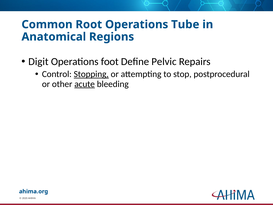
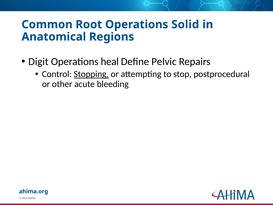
Tube: Tube -> Solid (185, 24)
foot: foot -> heal (110, 62)
acute underline: present -> none (85, 84)
